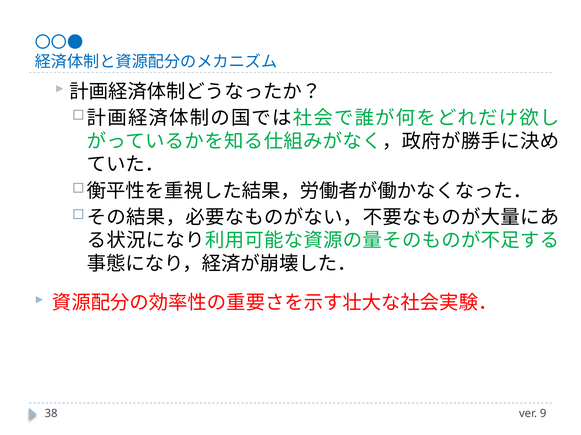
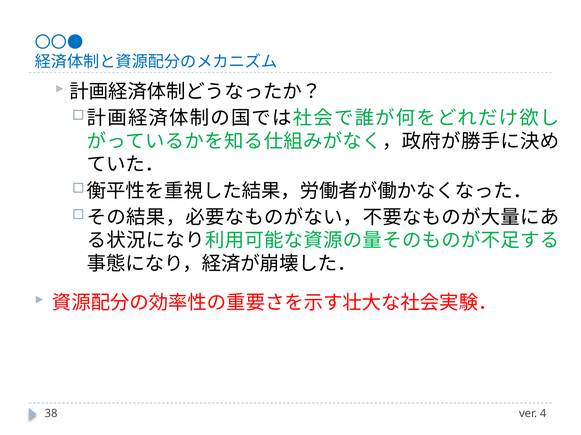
9: 9 -> 4 (543, 414)
